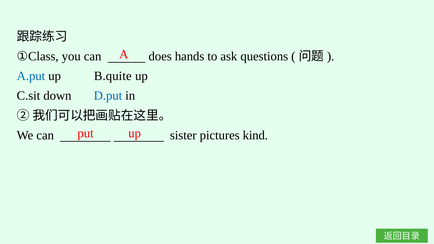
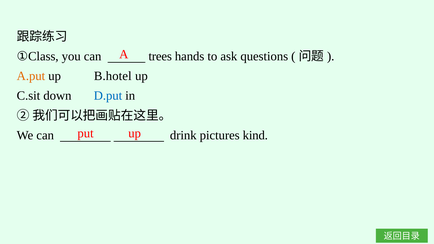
does: does -> trees (160, 56)
A.put colour: blue -> orange (31, 76)
B.quite: B.quite -> B.hotel (113, 76)
sister: sister -> drink (183, 135)
